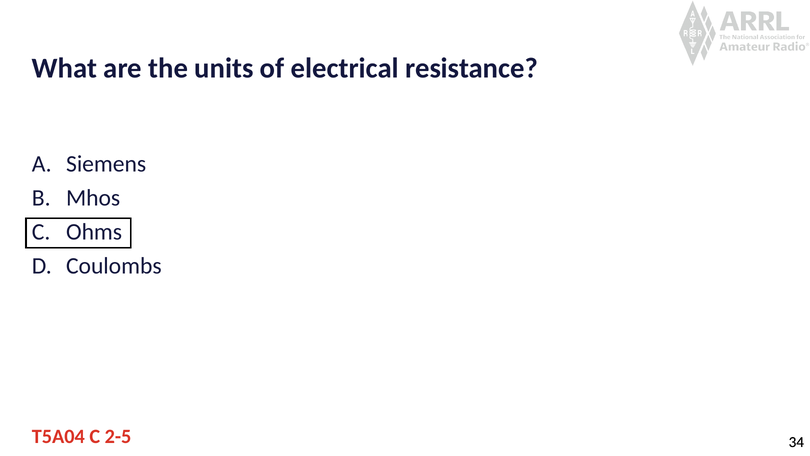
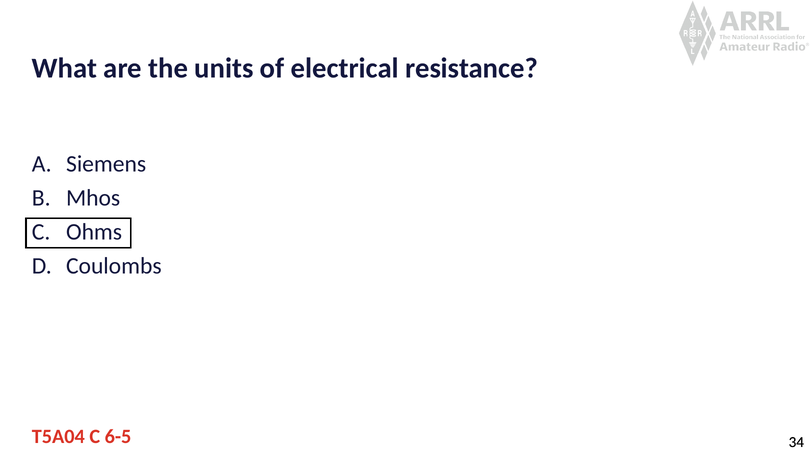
2-5: 2-5 -> 6-5 (118, 436)
